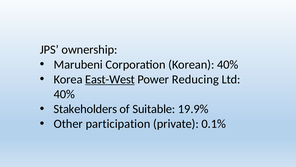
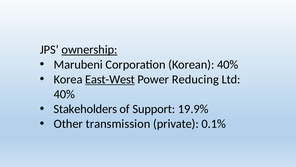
ownership underline: none -> present (89, 50)
Suitable: Suitable -> Support (154, 109)
participation: participation -> transmission (118, 124)
